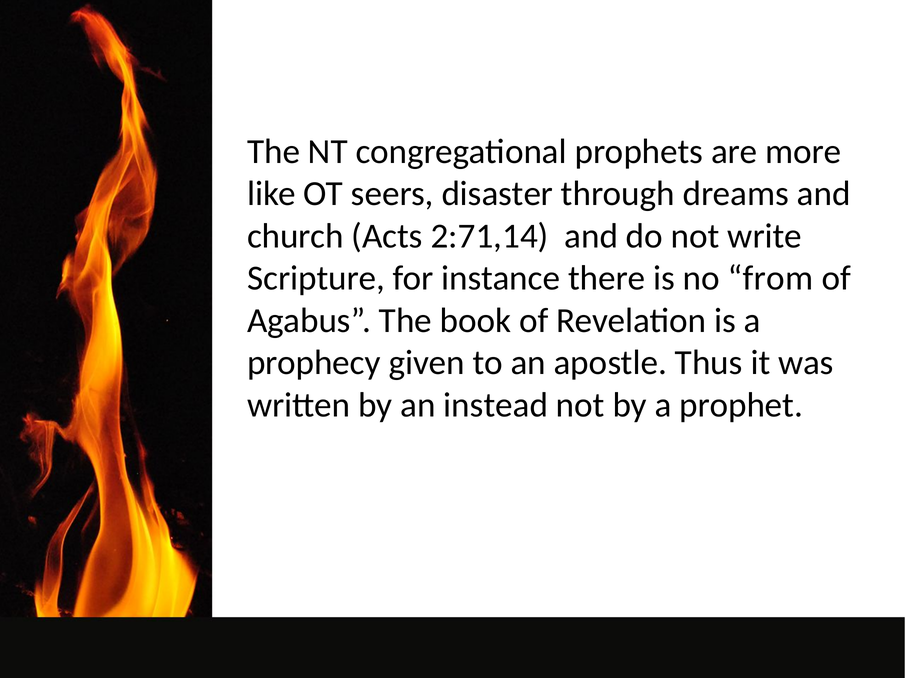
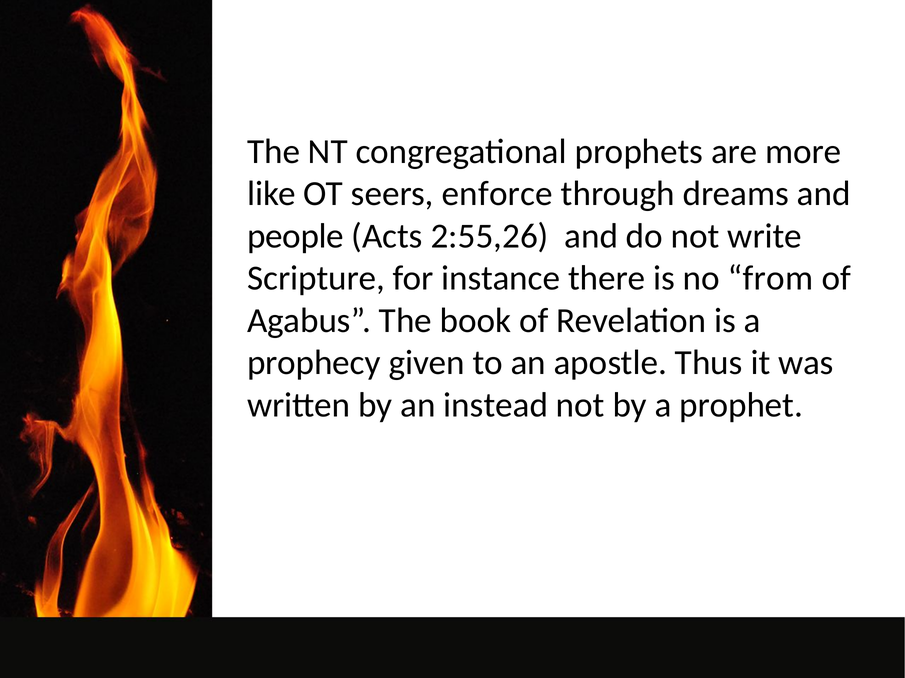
disaster: disaster -> enforce (497, 194)
church: church -> people (295, 236)
2:71,14: 2:71,14 -> 2:55,26 (490, 236)
